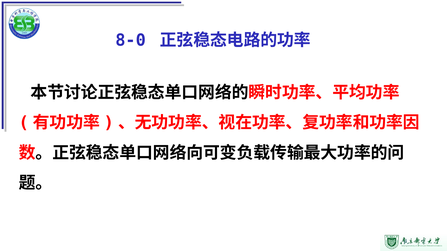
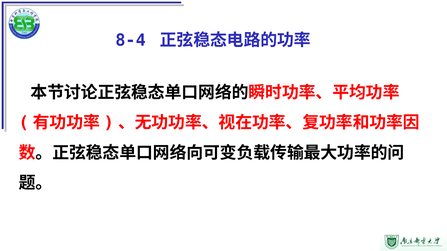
8-0: 8-0 -> 8-4 (131, 40)
